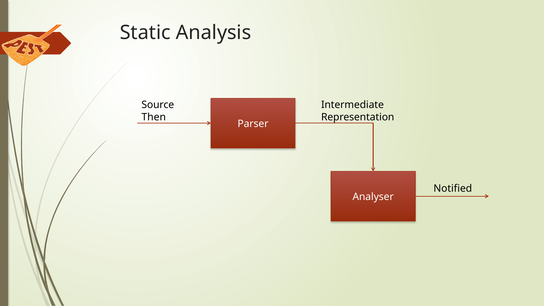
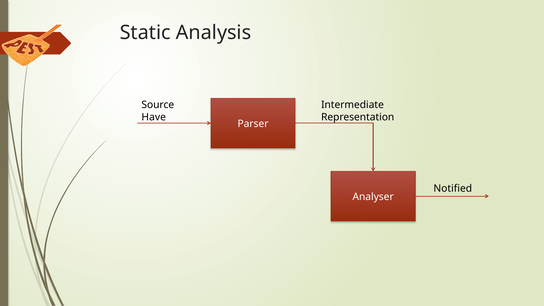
Then: Then -> Have (154, 117)
